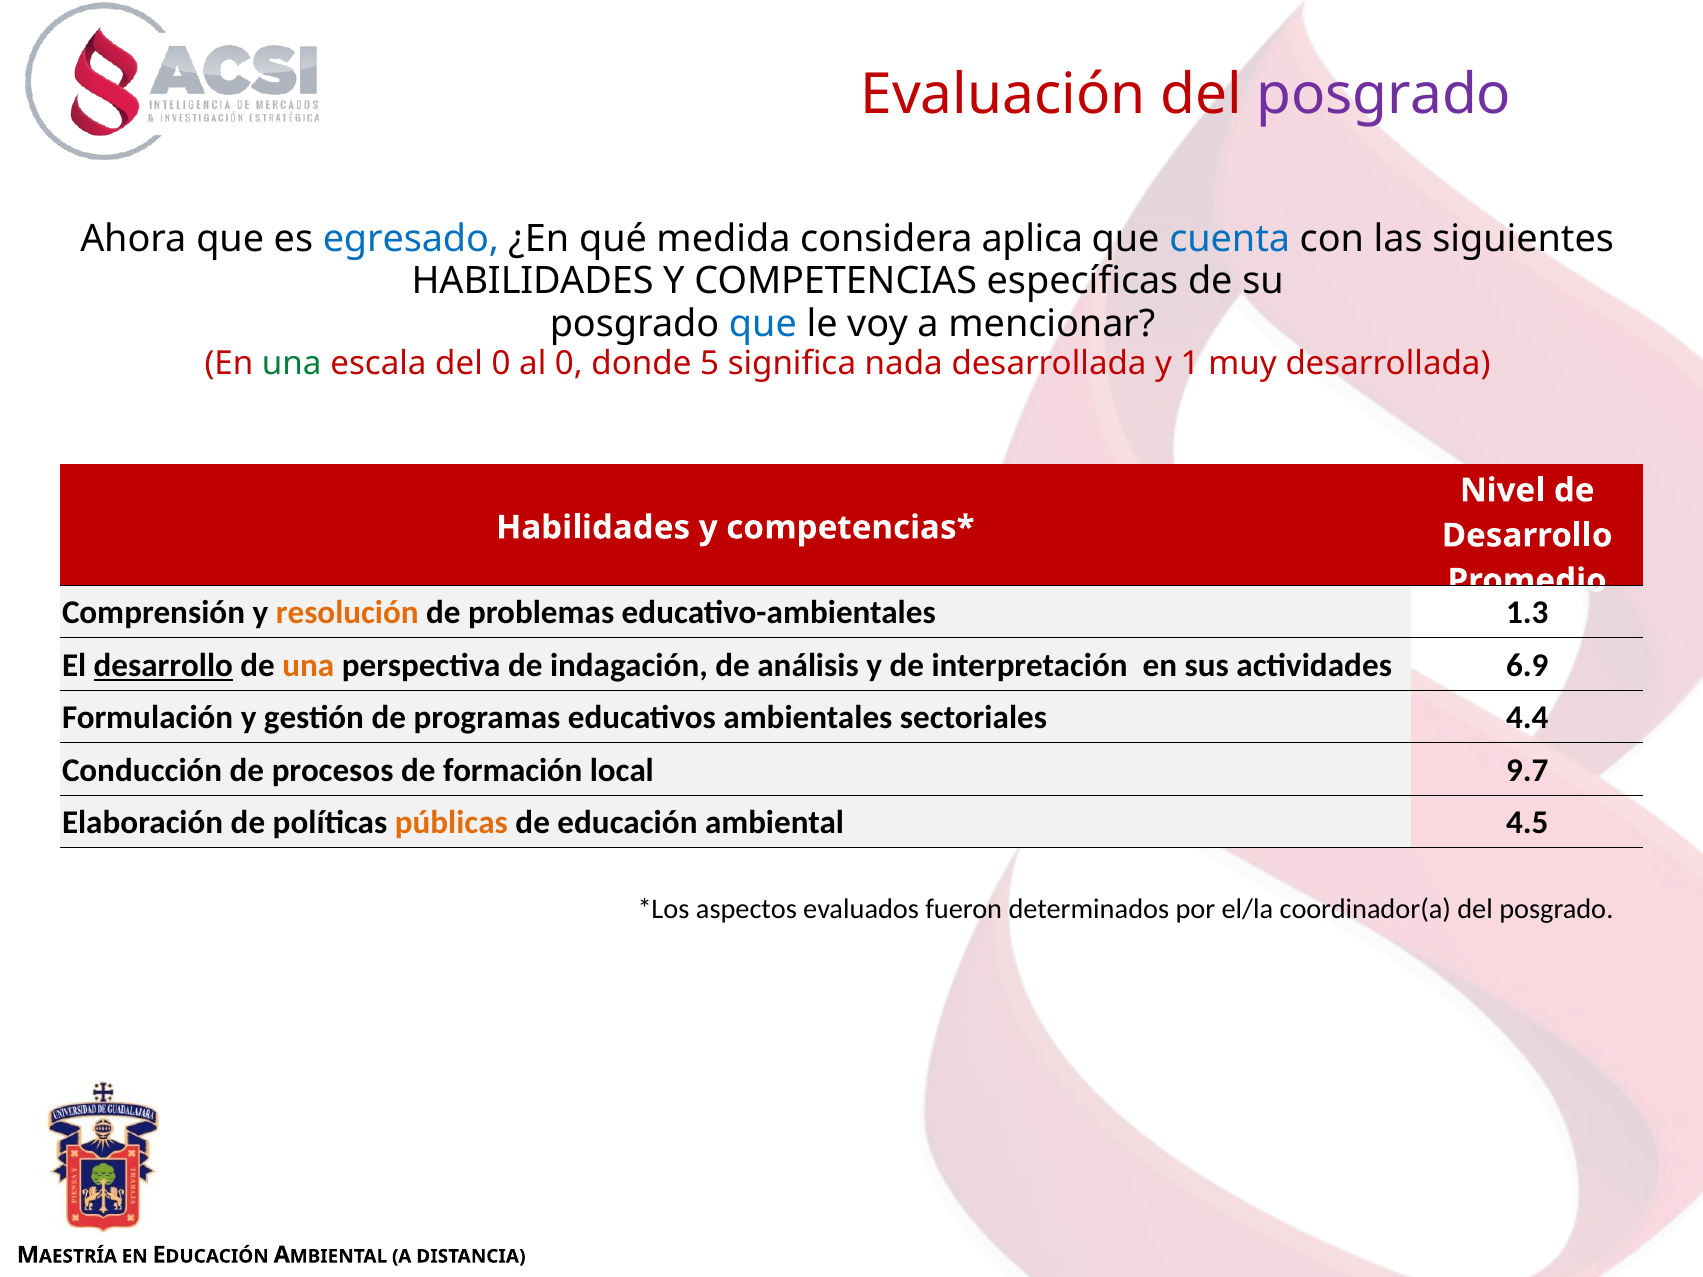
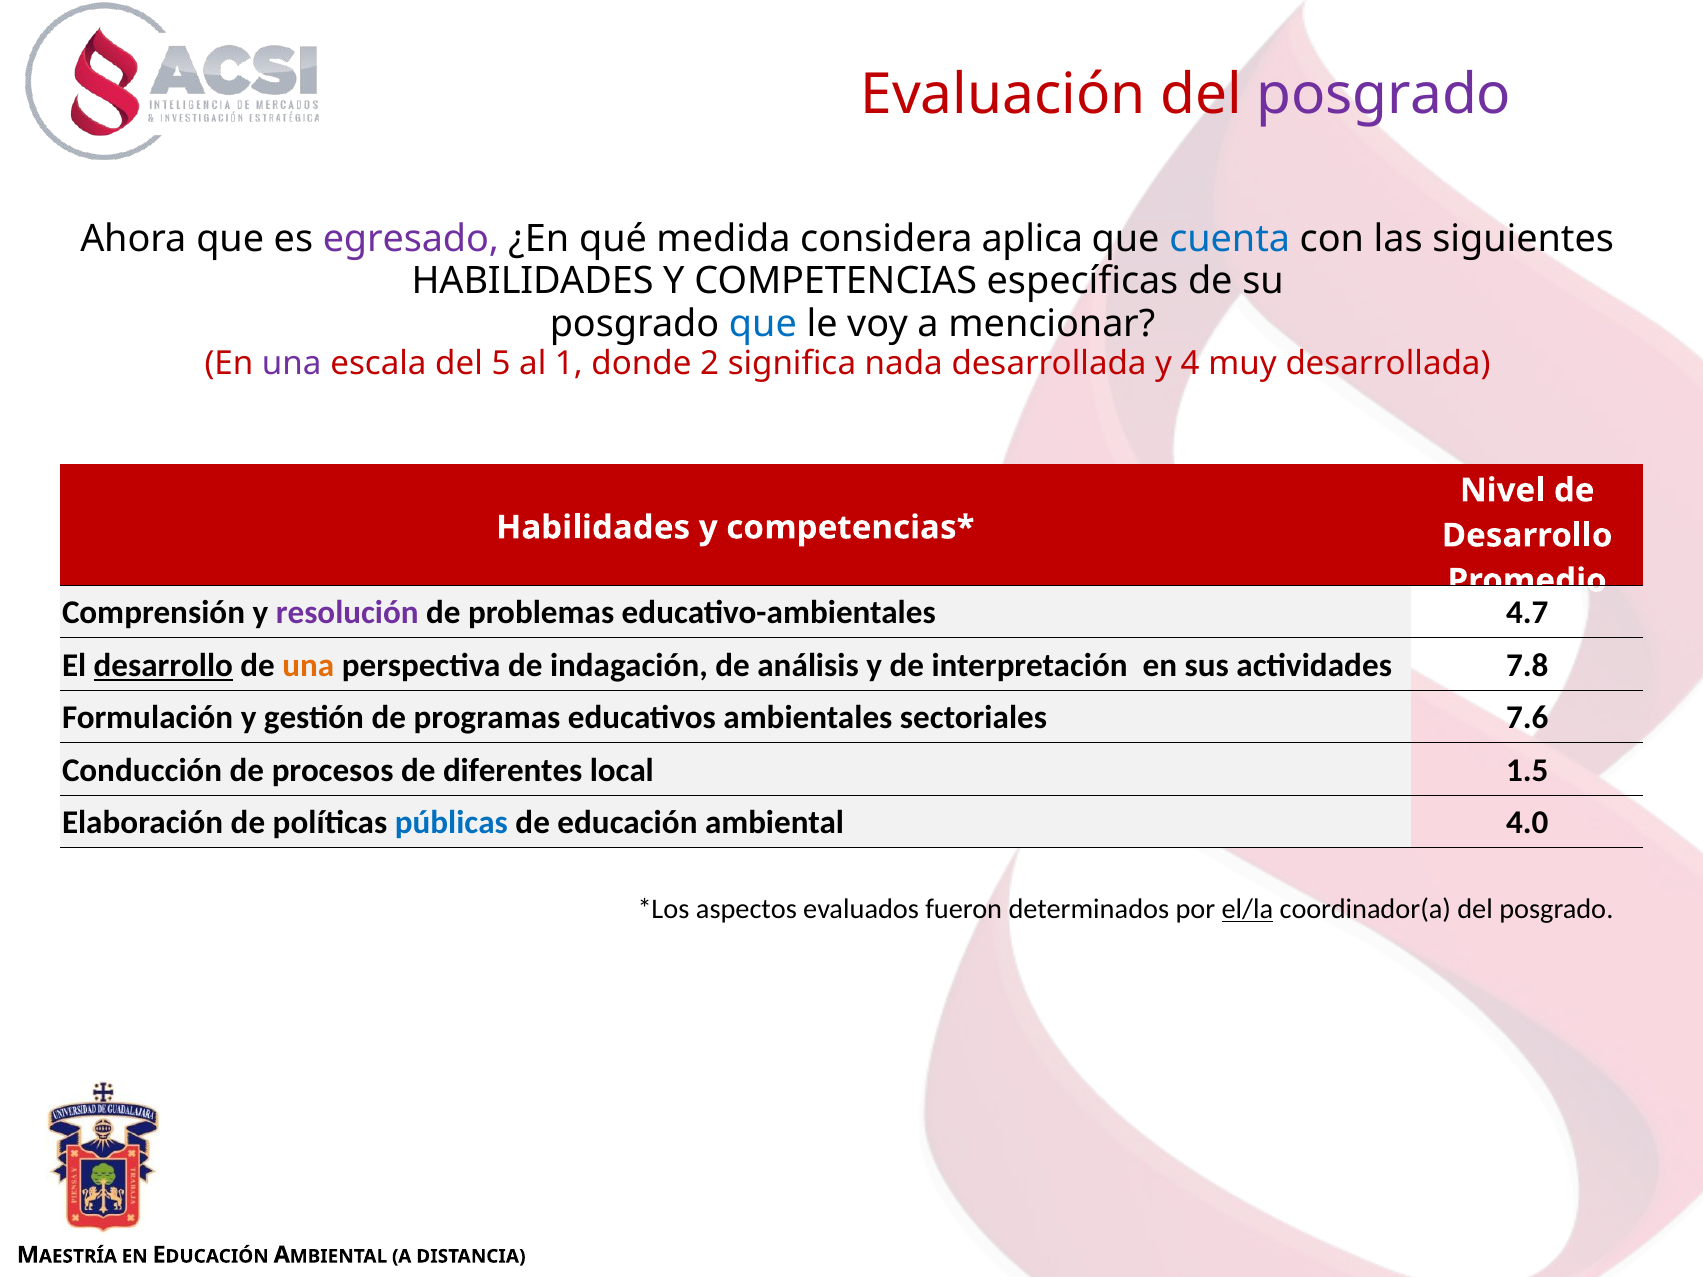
egresado colour: blue -> purple (411, 239)
una colour: green -> purple (292, 363)
del 0: 0 -> 5 (501, 363)
al 0: 0 -> 1 (569, 363)
5: 5 -> 2 (709, 363)
1: 1 -> 4 (1190, 363)
resolución colour: orange -> purple (347, 613)
1.3: 1.3 -> 4.7 (1527, 613)
6.9: 6.9 -> 7.8 (1527, 665)
4.4: 4.4 -> 7.6 (1527, 718)
formación: formación -> diferentes (513, 770)
9.7: 9.7 -> 1.5 (1527, 770)
públicas colour: orange -> blue (451, 823)
4.5: 4.5 -> 4.0 (1527, 823)
el/la underline: none -> present (1247, 909)
